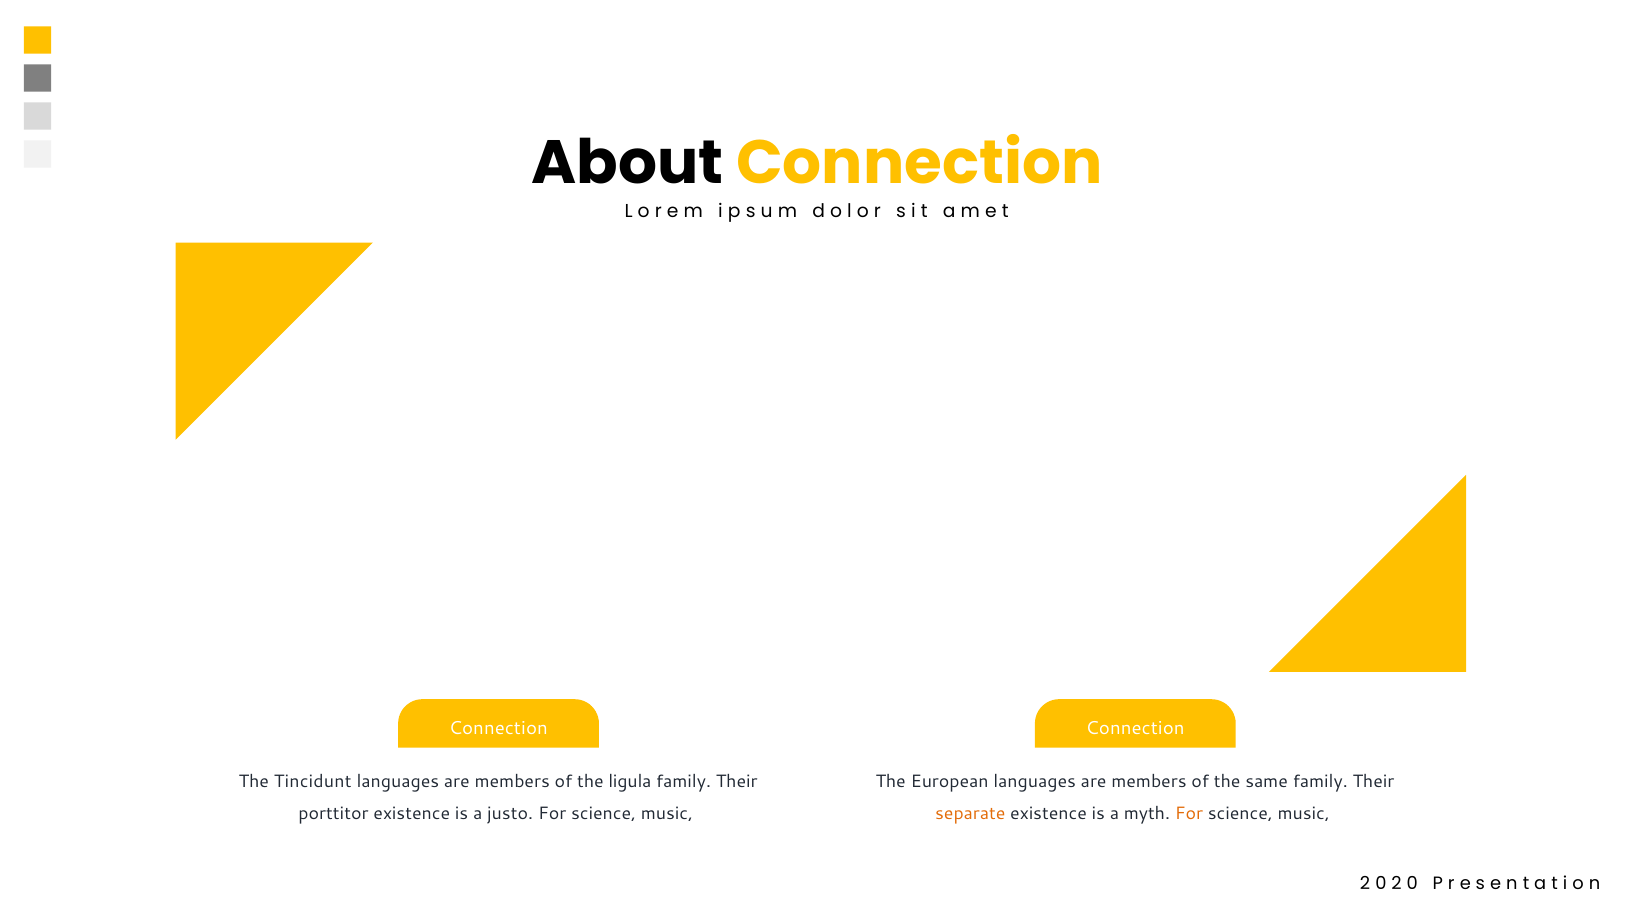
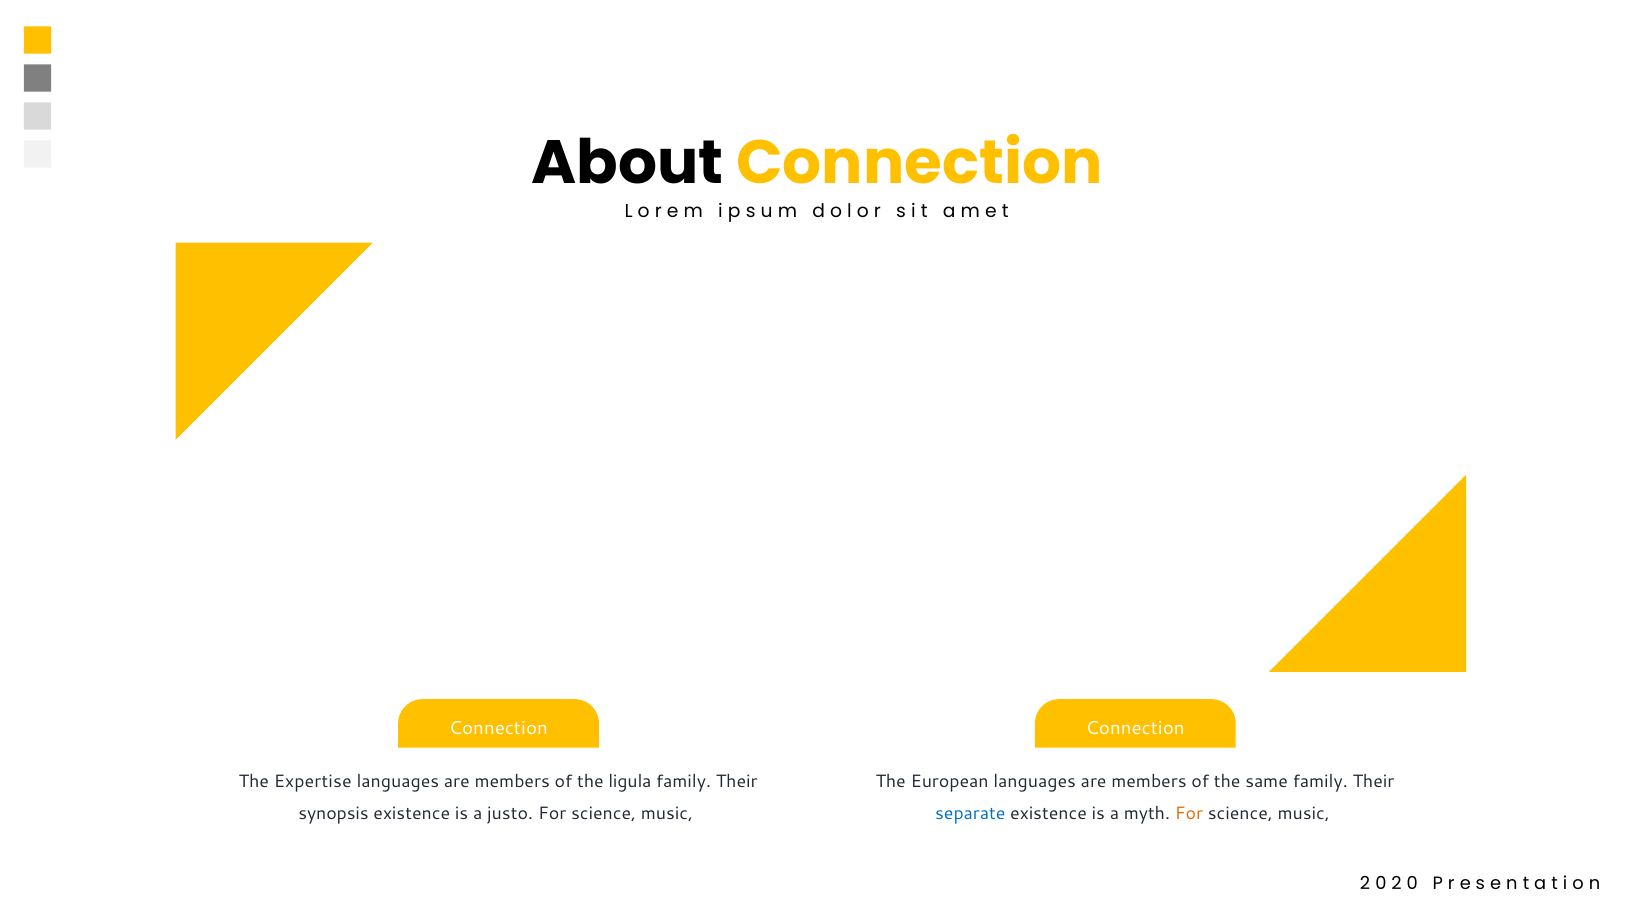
Tincidunt: Tincidunt -> Expertise (313, 781)
porttitor: porttitor -> synopsis (334, 814)
separate colour: orange -> blue (970, 814)
